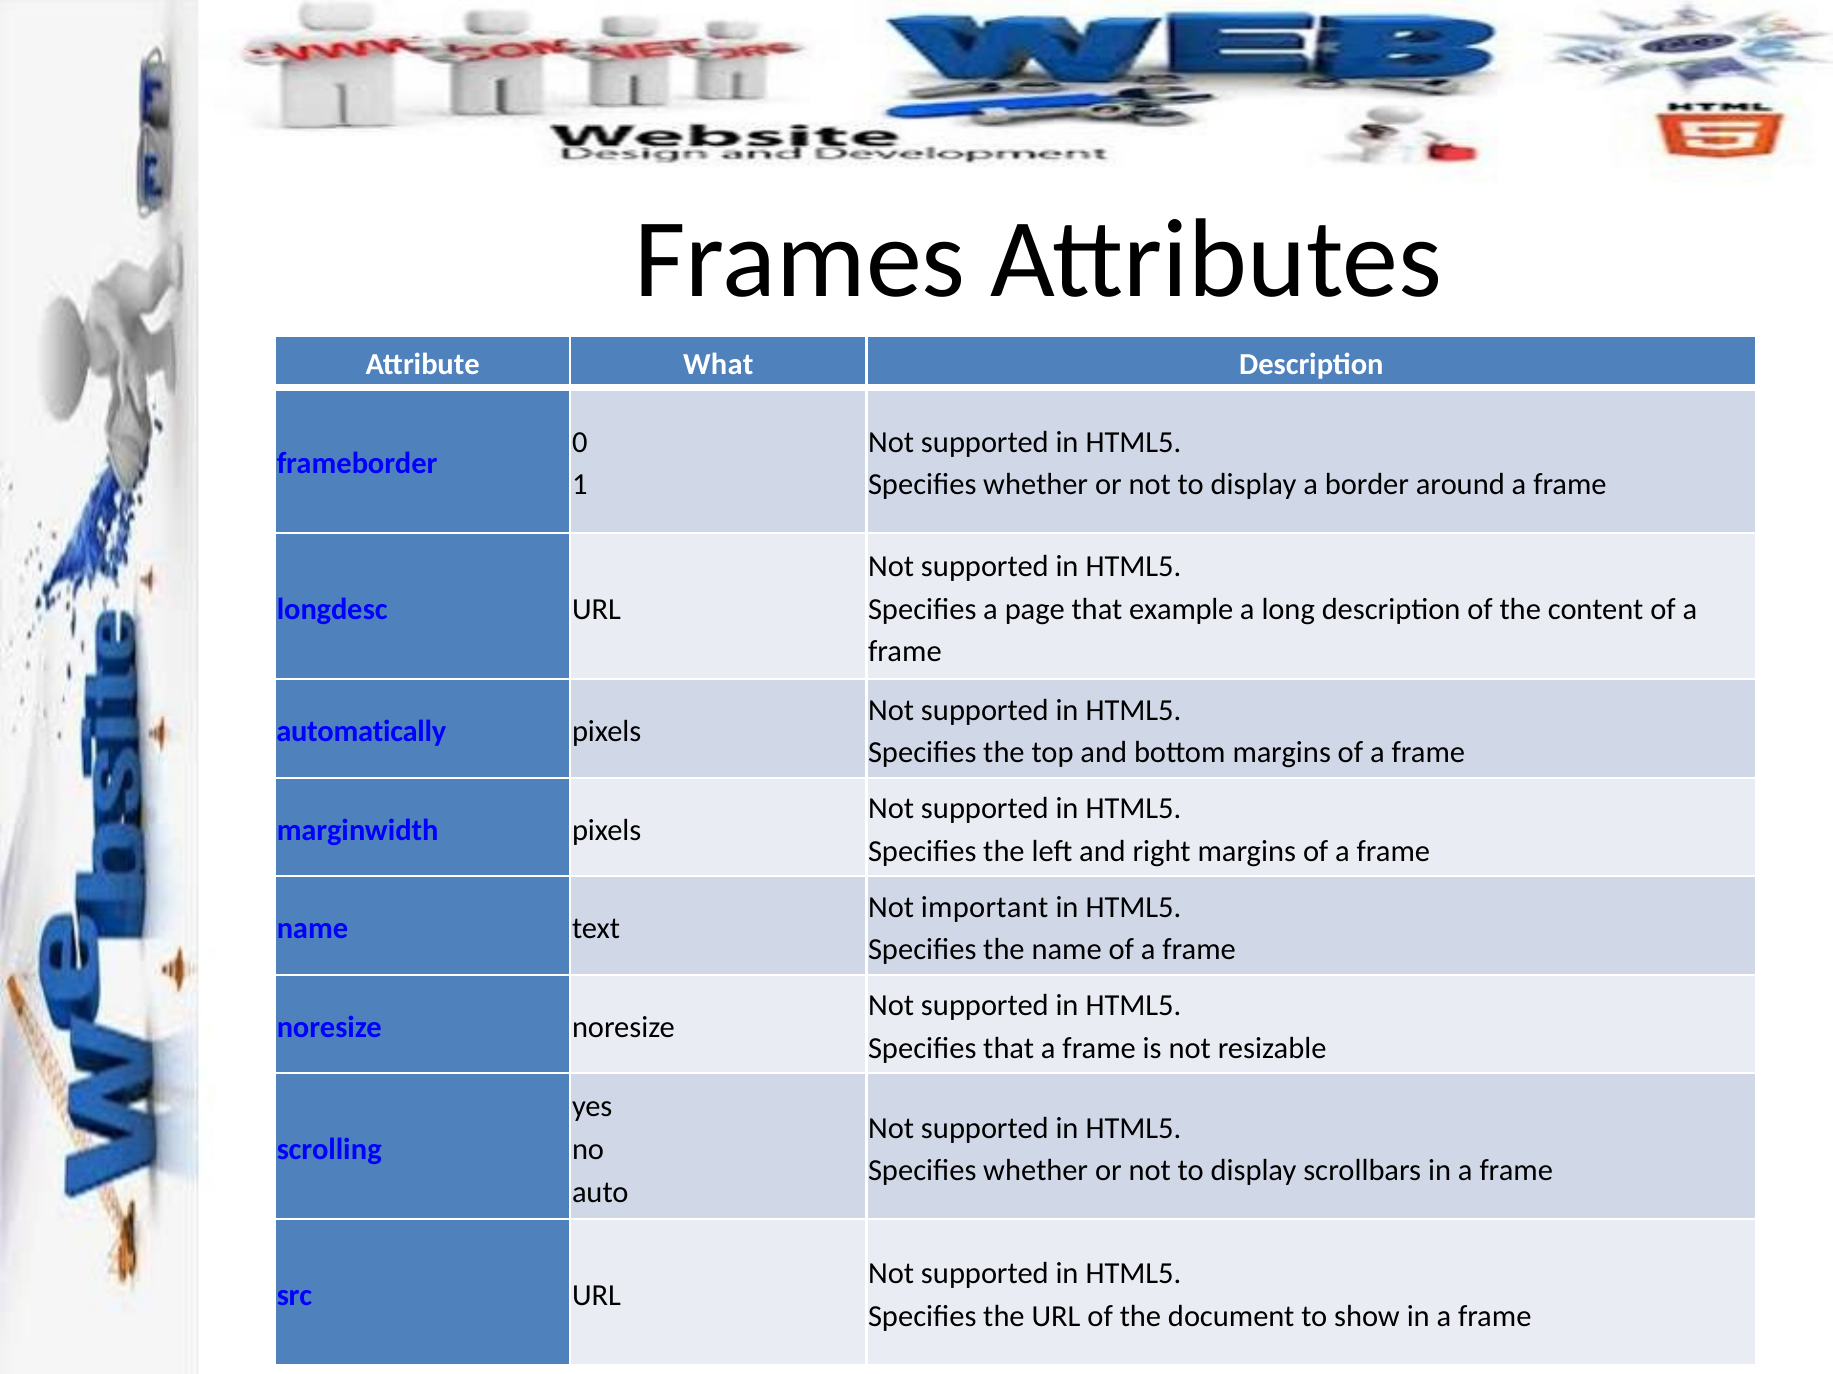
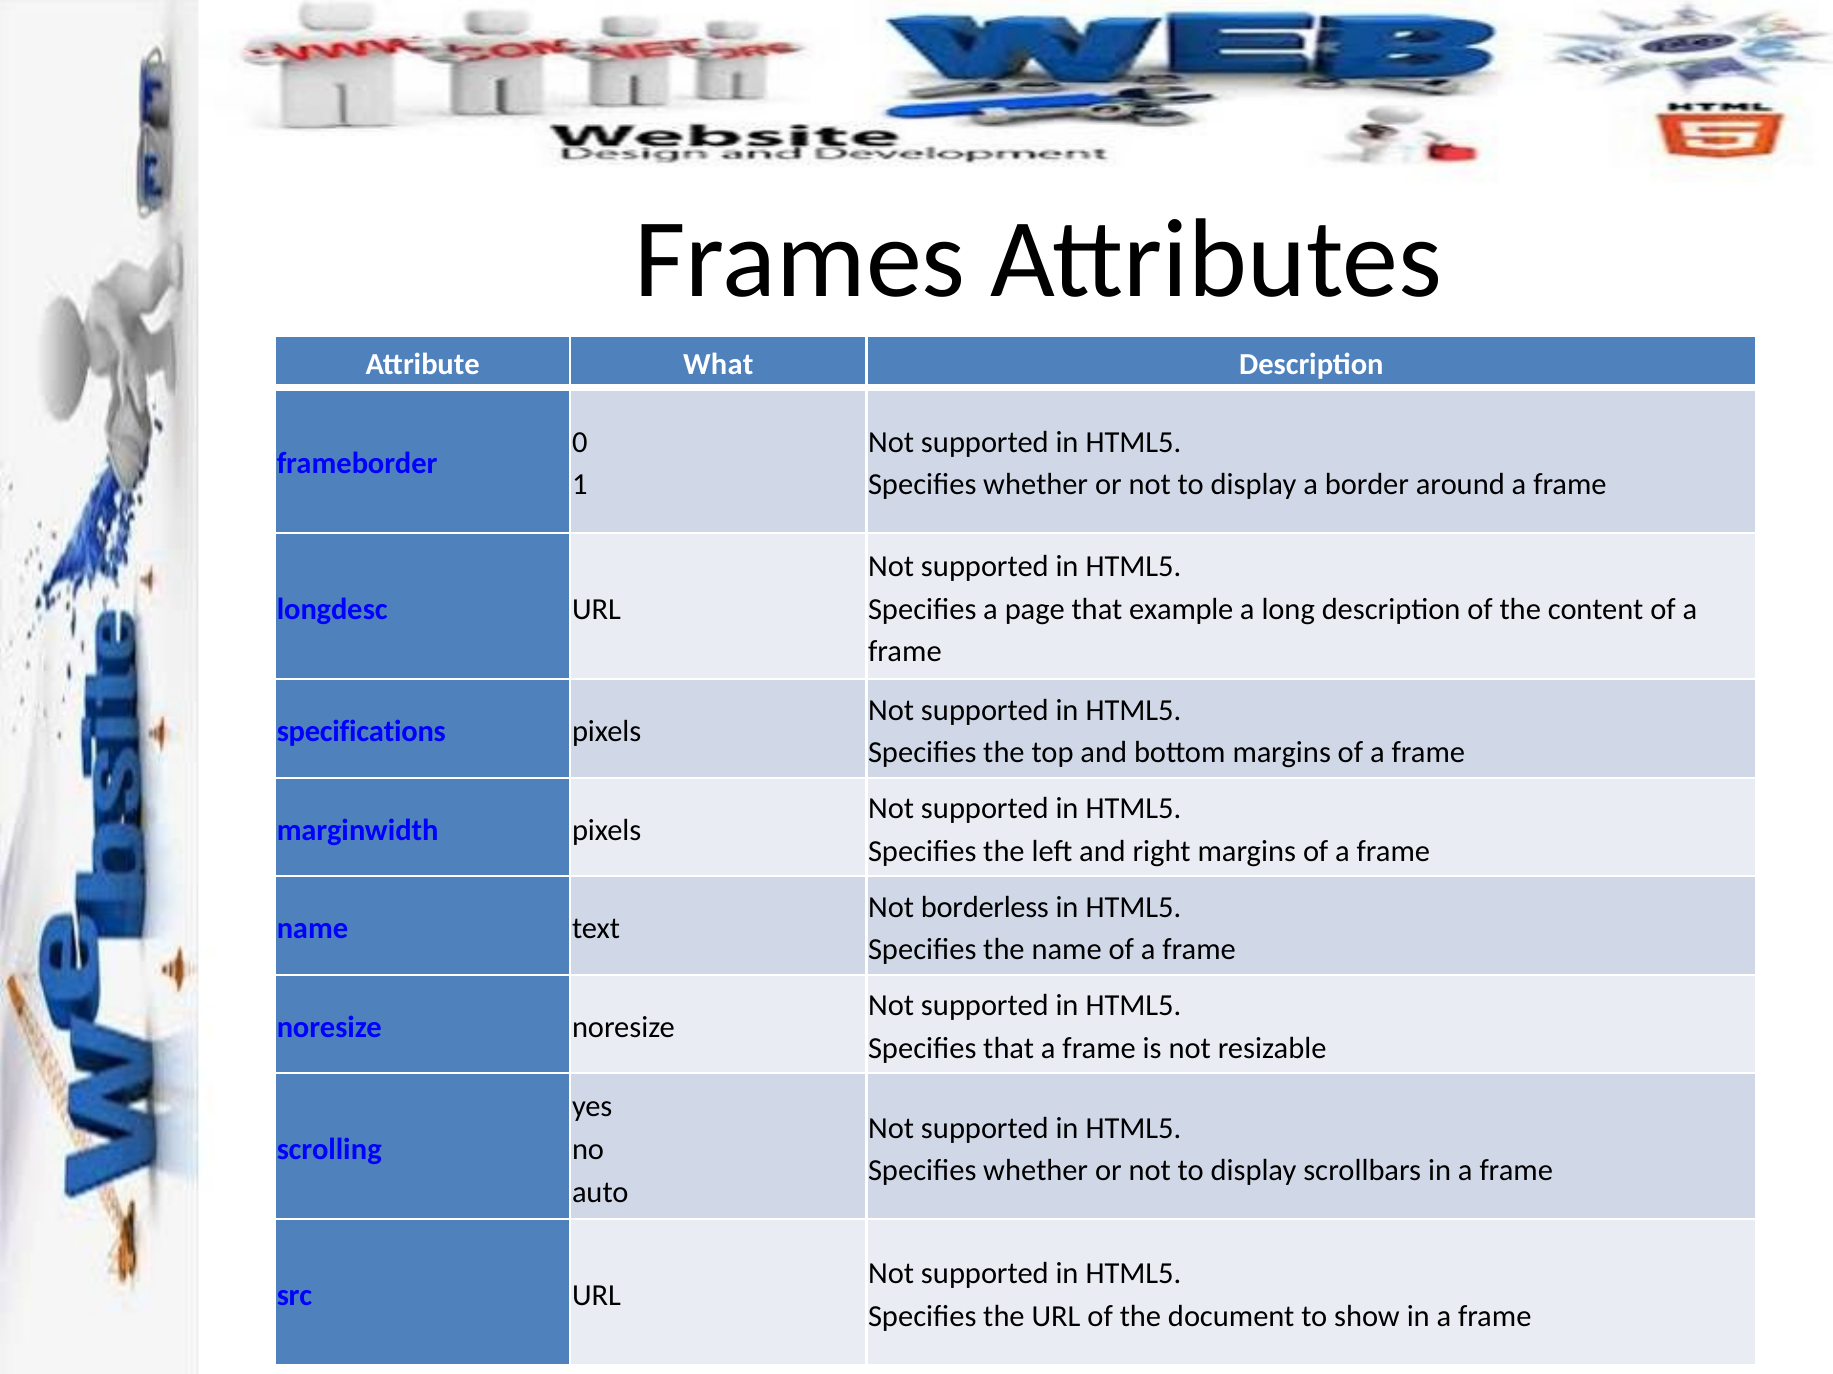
automatically: automatically -> specifications (361, 732)
important: important -> borderless (985, 908)
